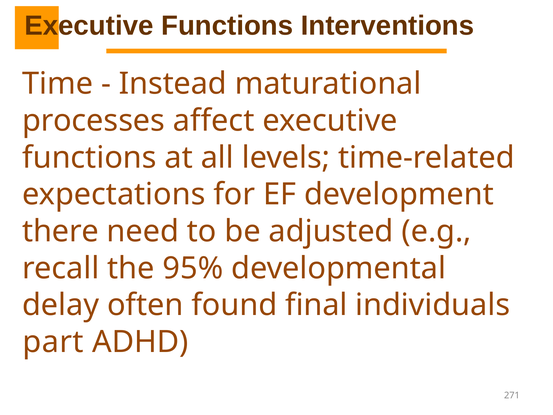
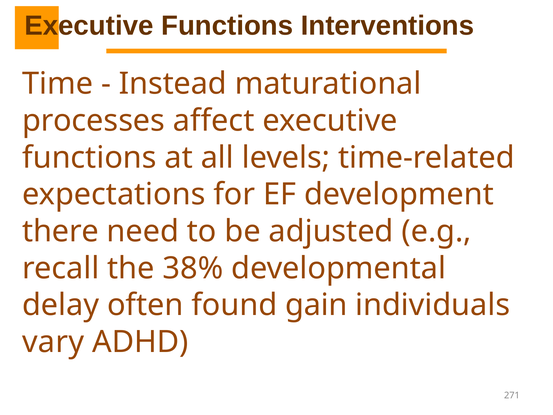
95%: 95% -> 38% (193, 268)
final: final -> gain (316, 305)
part: part -> vary (53, 342)
